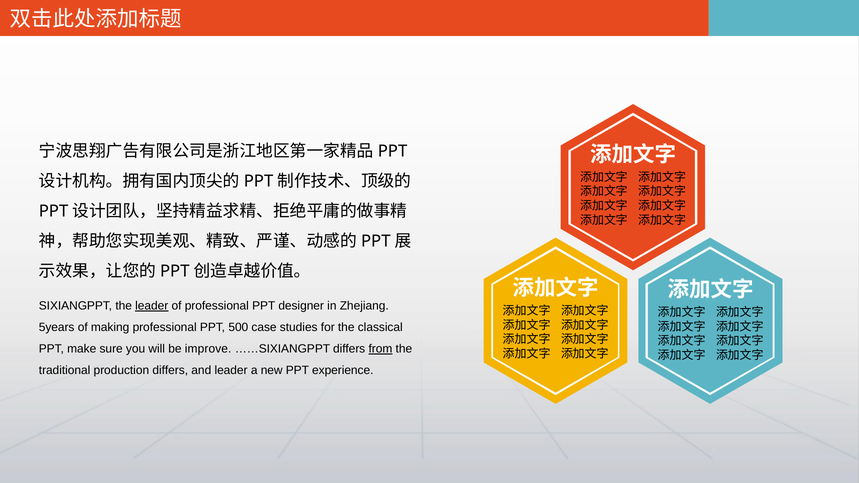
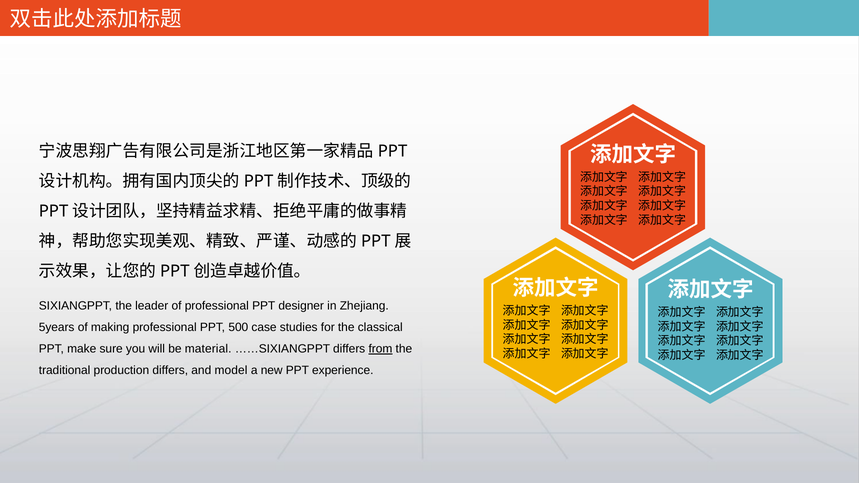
leader underline: present -> none (152, 306)
improve: improve -> material (208, 349)
and leader: leader -> model (231, 371)
